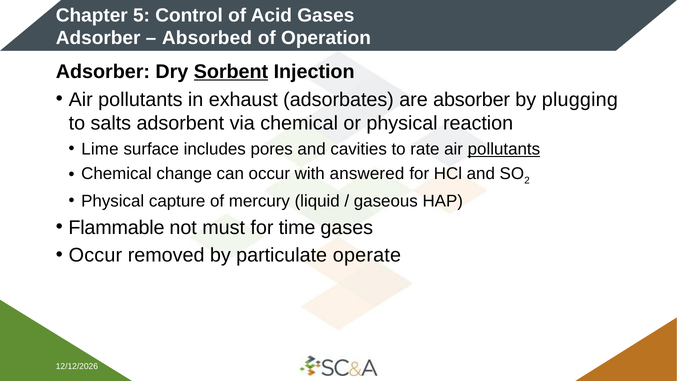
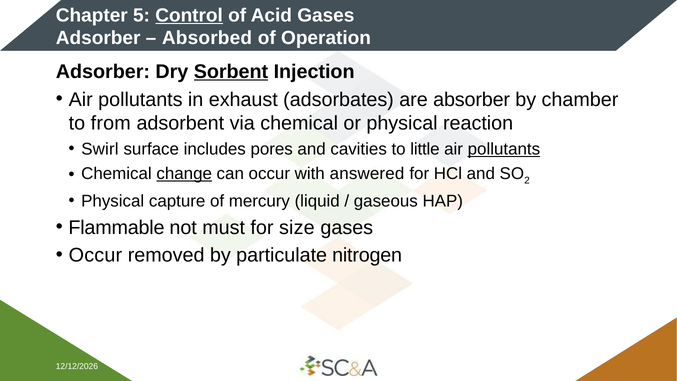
Control underline: none -> present (189, 15)
plugging: plugging -> chamber (580, 99)
salts: salts -> from (111, 123)
Lime: Lime -> Swirl (100, 149)
rate: rate -> little (425, 149)
change underline: none -> present (184, 174)
time: time -> size (297, 227)
operate: operate -> nitrogen (367, 255)
